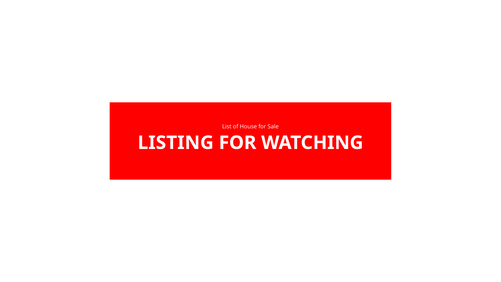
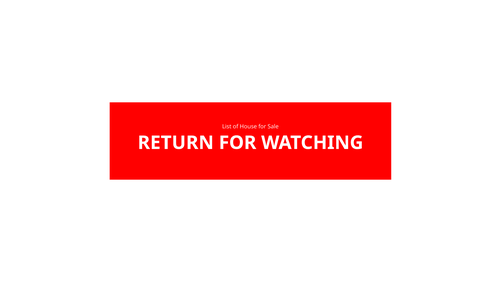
LISTING: LISTING -> RETURN (176, 143)
